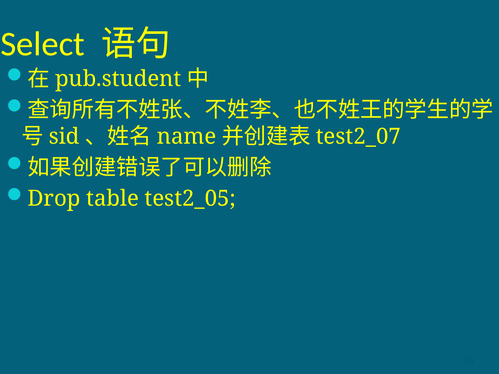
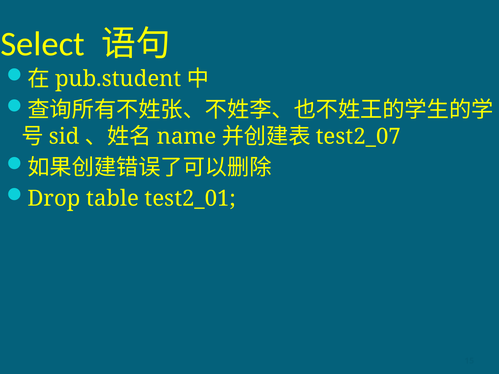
test2_05: test2_05 -> test2_01 (190, 199)
